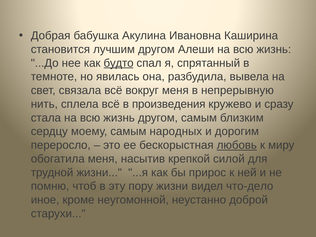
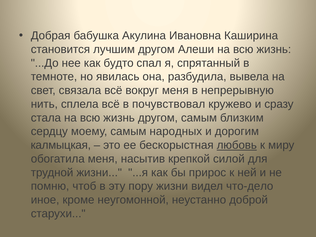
будто underline: present -> none (119, 63)
произведения: произведения -> почувствовал (169, 104)
переросло: переросло -> калмыцкая (61, 145)
